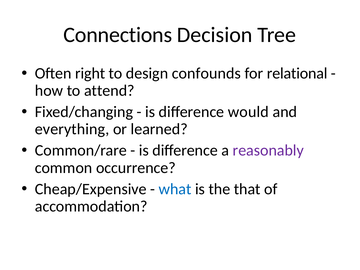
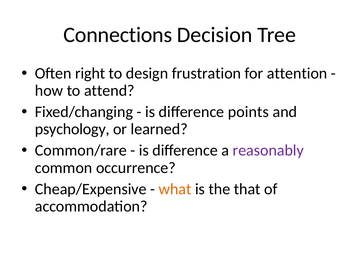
confounds: confounds -> frustration (206, 73)
relational: relational -> attention (297, 73)
would: would -> points (248, 112)
everything: everything -> psychology (72, 129)
what colour: blue -> orange (175, 189)
